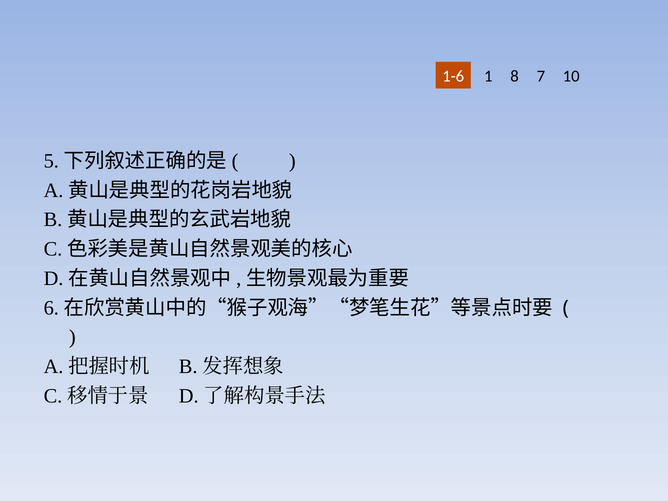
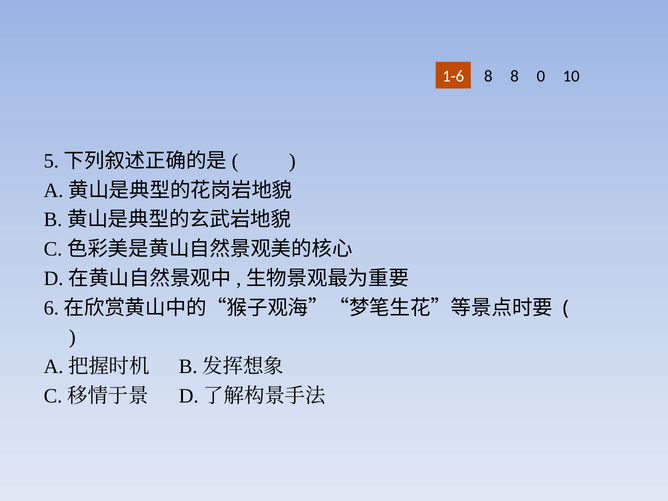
1-6 1: 1 -> 8 (488, 76)
7: 7 -> 0 (541, 76)
